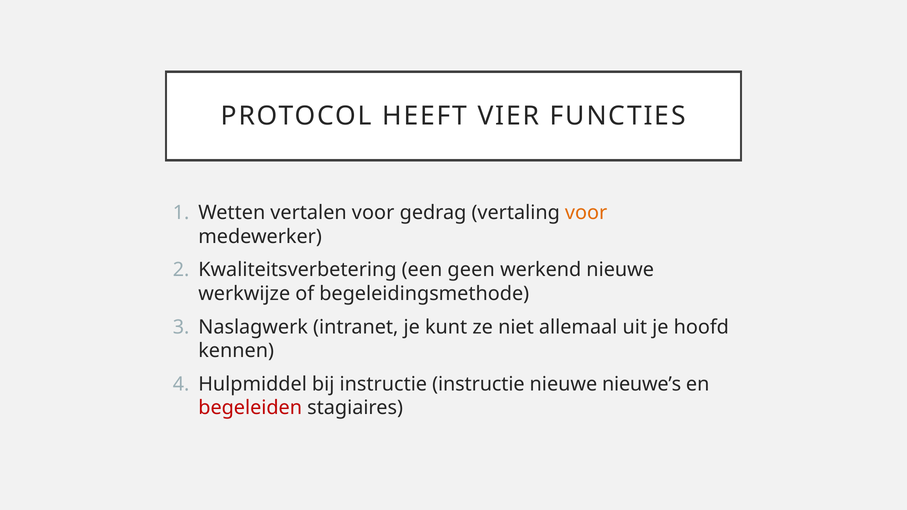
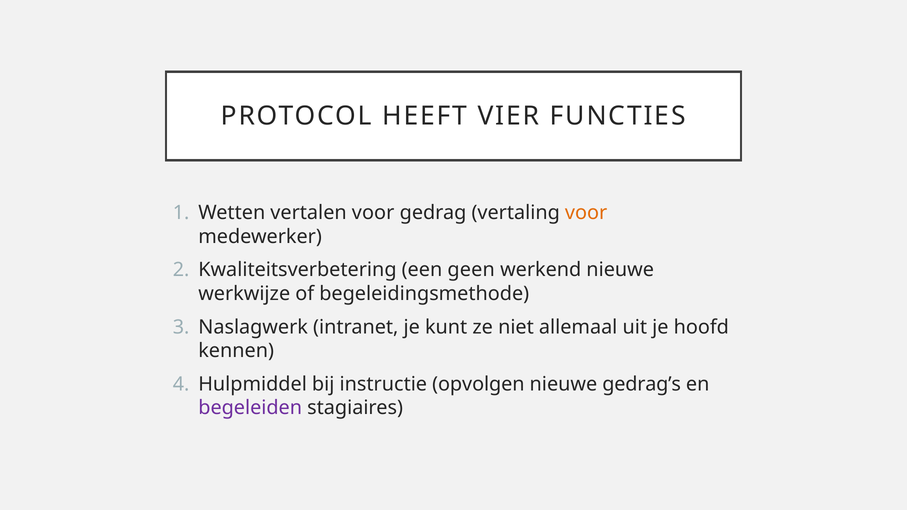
instructie instructie: instructie -> opvolgen (478, 384)
nieuwe’s: nieuwe’s -> gedrag’s (642, 384)
begeleiden colour: red -> purple (250, 408)
